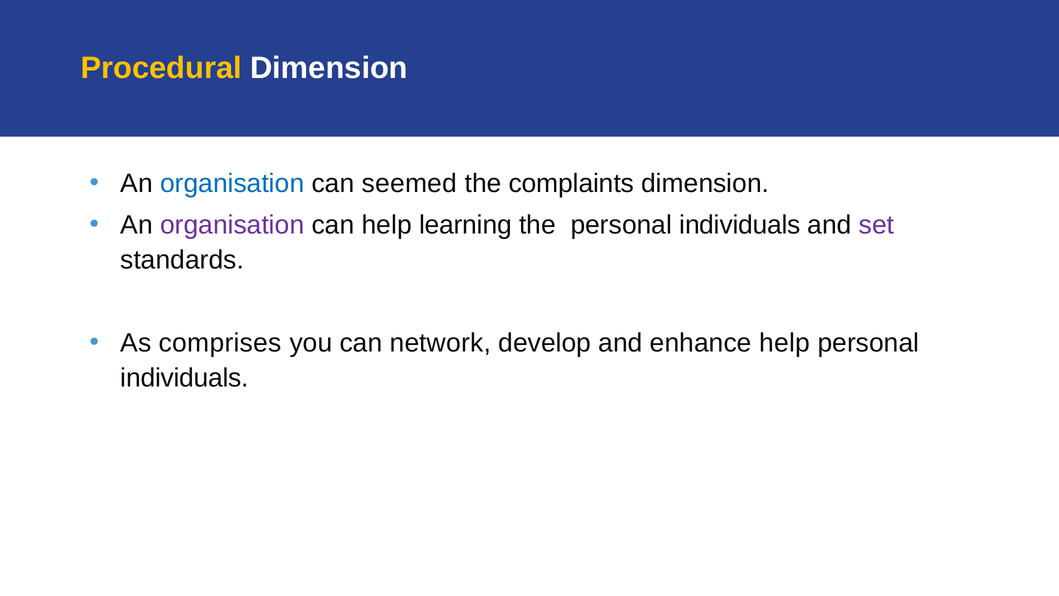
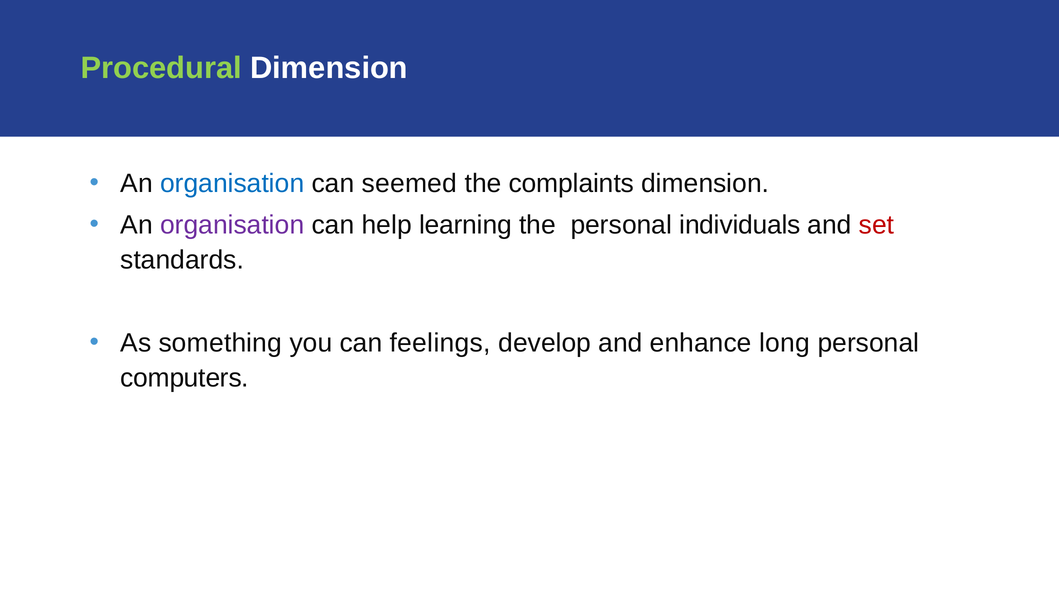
Procedural colour: yellow -> light green (161, 68)
set colour: purple -> red (877, 225)
comprises: comprises -> something (220, 343)
network: network -> feelings (440, 343)
enhance help: help -> long (785, 343)
individuals: individuals -> computers (185, 378)
